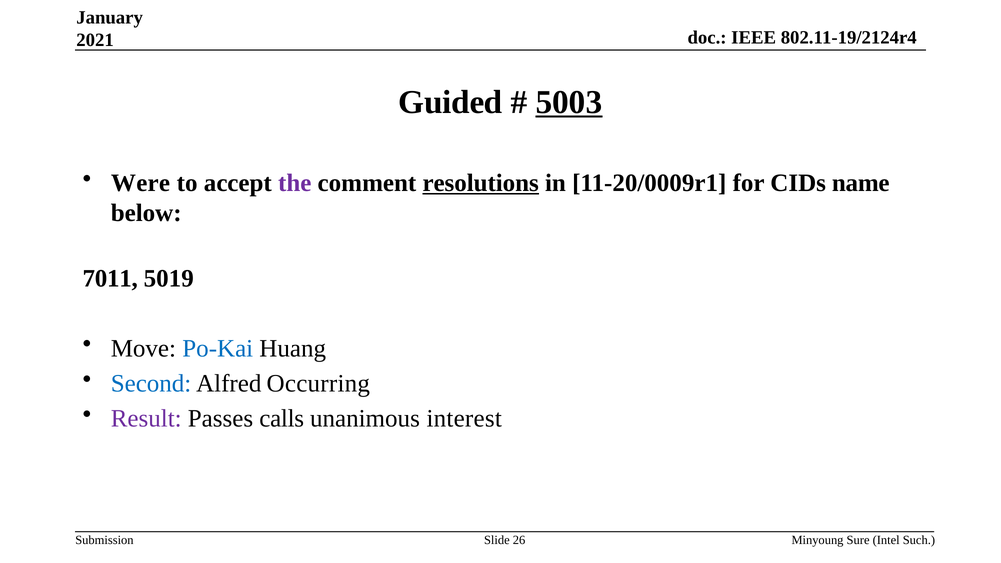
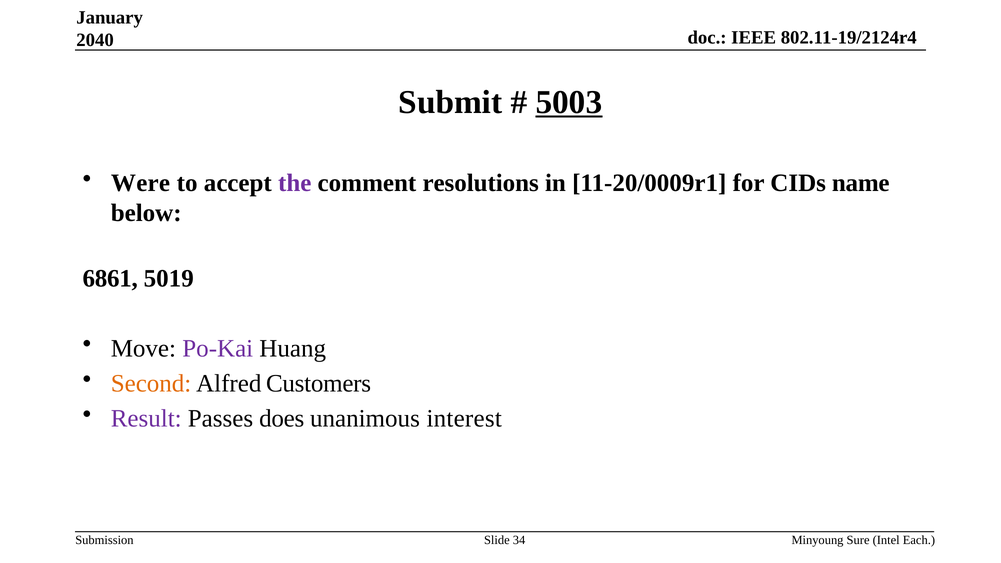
2021: 2021 -> 2040 (95, 40)
Guided: Guided -> Submit (450, 102)
resolutions underline: present -> none (481, 183)
7011: 7011 -> 6861 (110, 278)
Po-Kai colour: blue -> purple (218, 348)
Second colour: blue -> orange (151, 383)
Occurring: Occurring -> Customers (319, 383)
calls: calls -> does (282, 418)
26: 26 -> 34 (519, 540)
Such: Such -> Each (919, 540)
